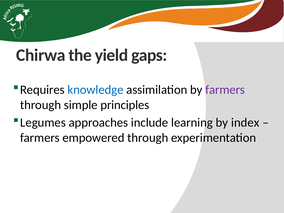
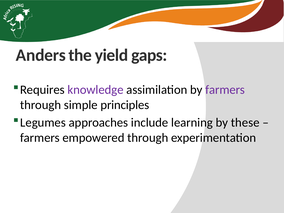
Chirwa: Chirwa -> Anders (41, 55)
knowledge colour: blue -> purple (96, 90)
index: index -> these (245, 123)
